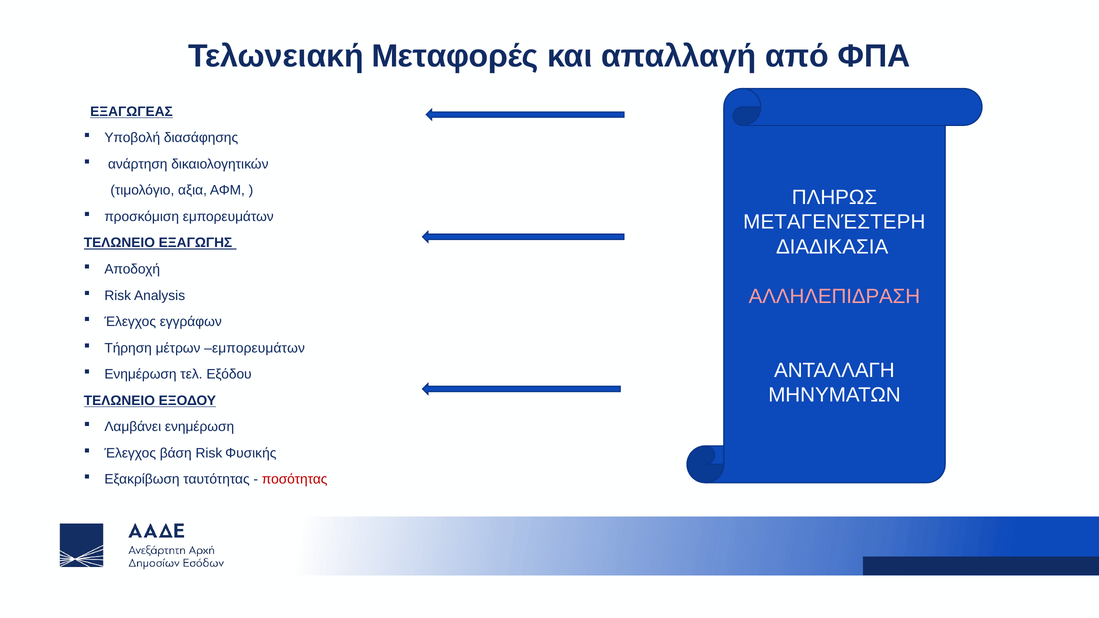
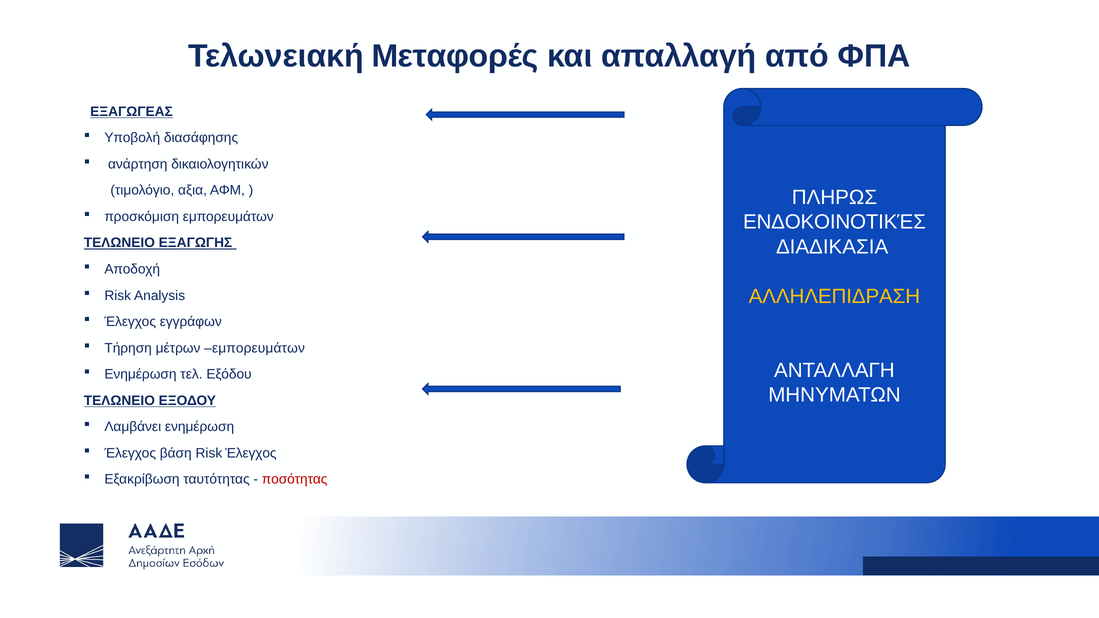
ΜΕΤΑΓΕΝΈΣΤΕΡΗ: ΜΕΤΑΓΕΝΈΣΤΕΡΗ -> ΕΝΔΟΚΟΙΝΟΤΙΚΈΣ (834, 222)
ΑΛΛΗΛΕΠΙΔΡΑΣΗ colour: pink -> yellow (834, 296)
Risk Φυσικής: Φυσικής -> Έλεγχος (251, 453)
